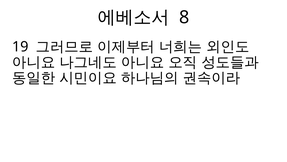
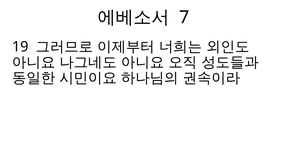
8: 8 -> 7 (184, 17)
